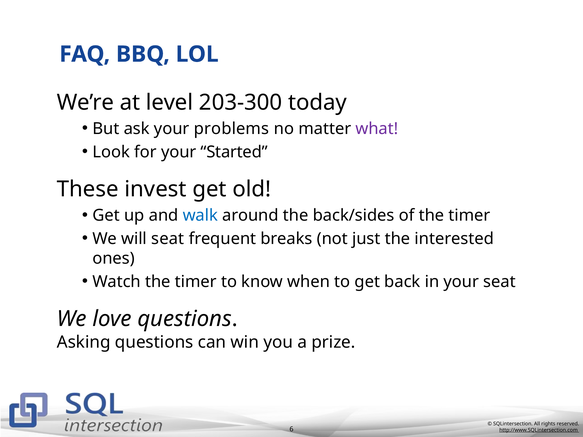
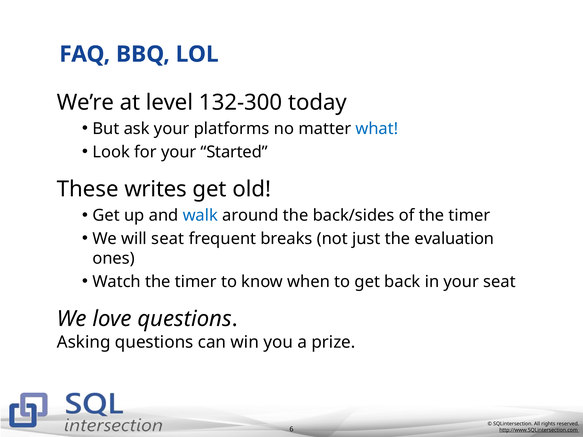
203-300: 203-300 -> 132-300 (241, 103)
problems: problems -> platforms (232, 129)
what colour: purple -> blue (377, 129)
invest: invest -> writes (156, 189)
interested: interested -> evaluation (454, 239)
